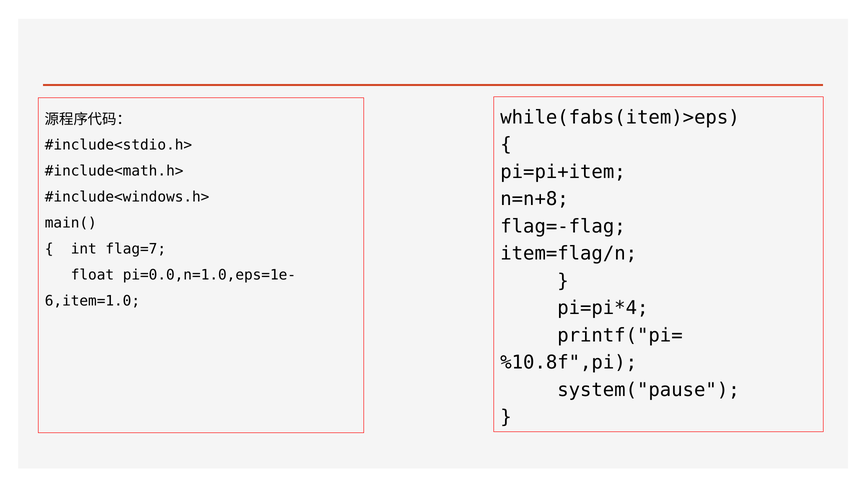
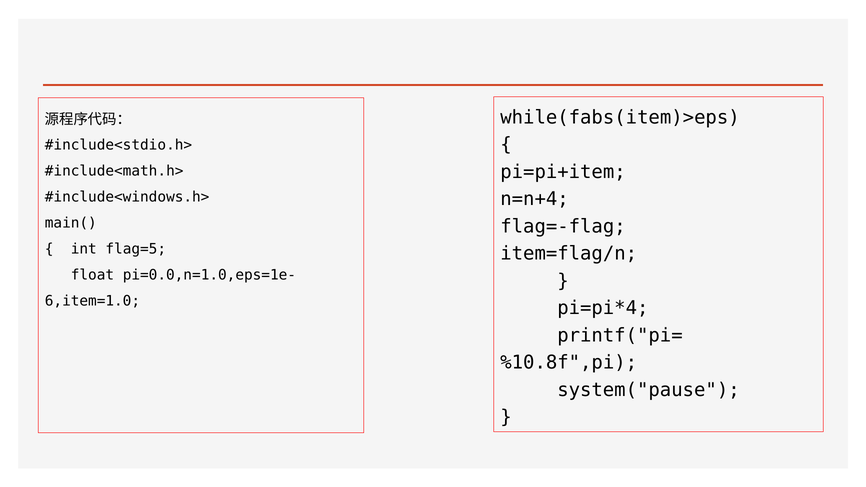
n=n+8: n=n+8 -> n=n+4 (535, 199)
flag=7: flag=7 -> flag=5 (136, 249)
